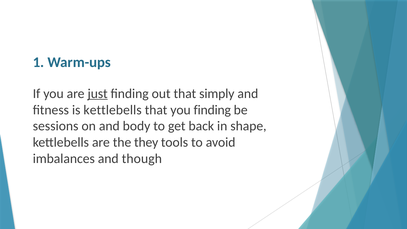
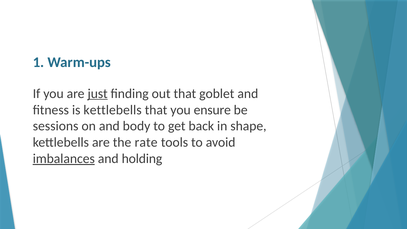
simply: simply -> goblet (217, 94)
you finding: finding -> ensure (212, 110)
they: they -> rate (146, 142)
imbalances underline: none -> present (64, 159)
though: though -> holding (142, 159)
